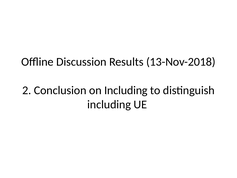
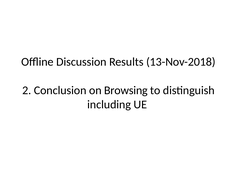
on Including: Including -> Browsing (126, 90)
